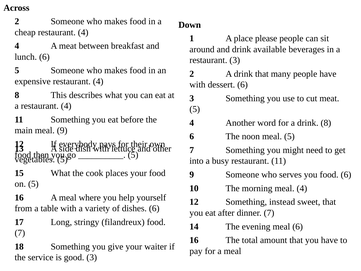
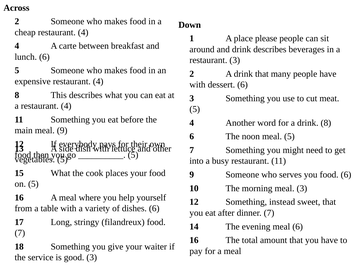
A meat: meat -> carte (68, 46)
drink available: available -> describes (270, 49)
meal 4: 4 -> 3 (302, 188)
